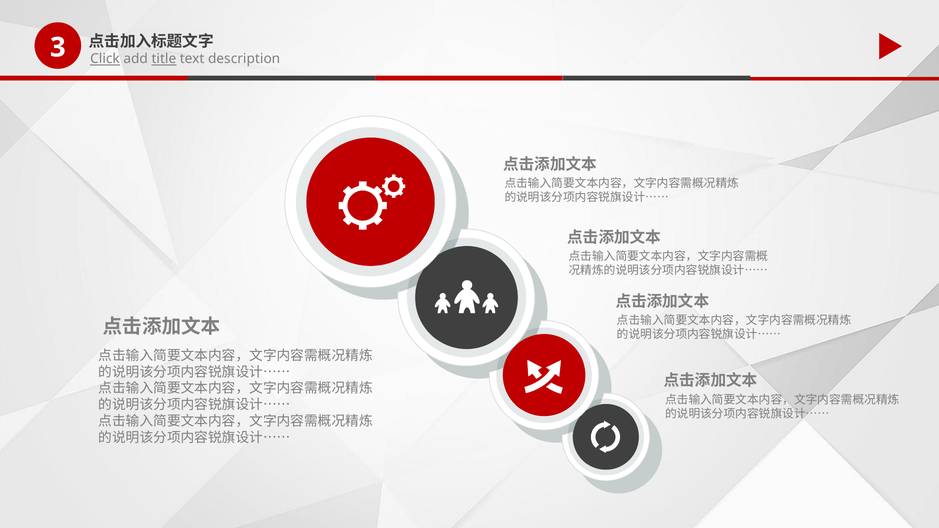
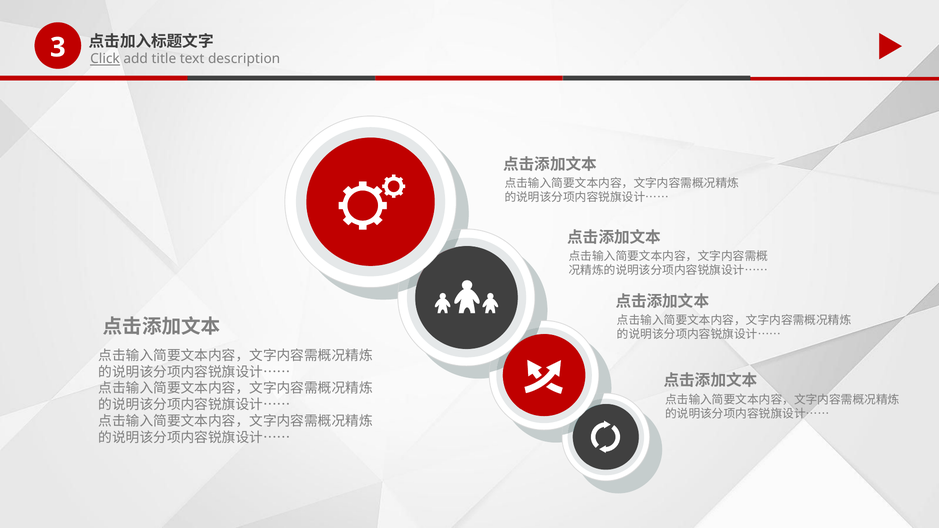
title underline: present -> none (164, 59)
